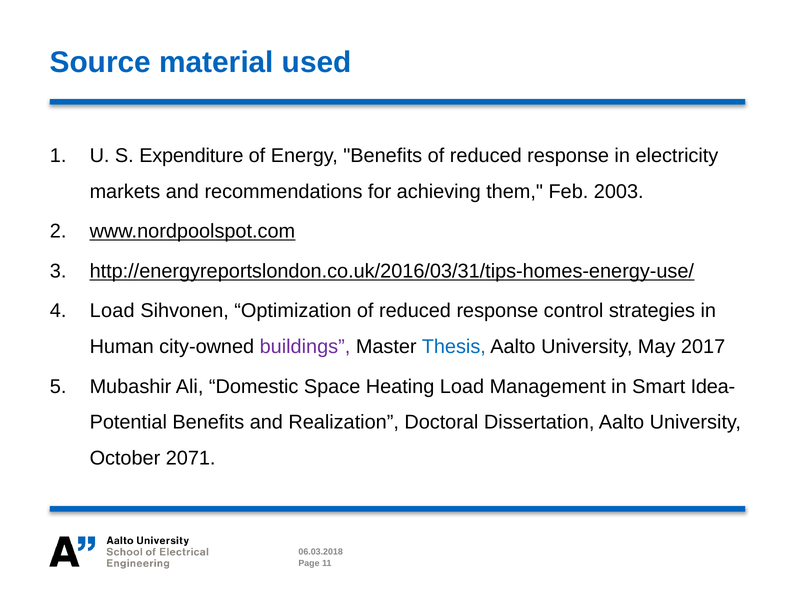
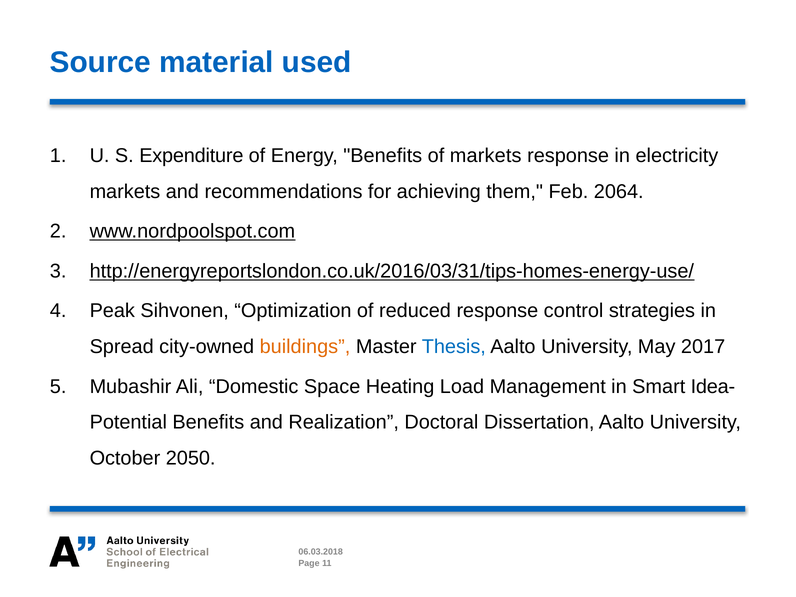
Benefits of reduced: reduced -> markets (486, 156)
2003: 2003 -> 2064 (619, 191)
Load: Load -> Peak (112, 311)
Human: Human -> Spread (122, 347)
buildings colour: purple -> orange (305, 347)
2071: 2071 -> 2050 (191, 458)
